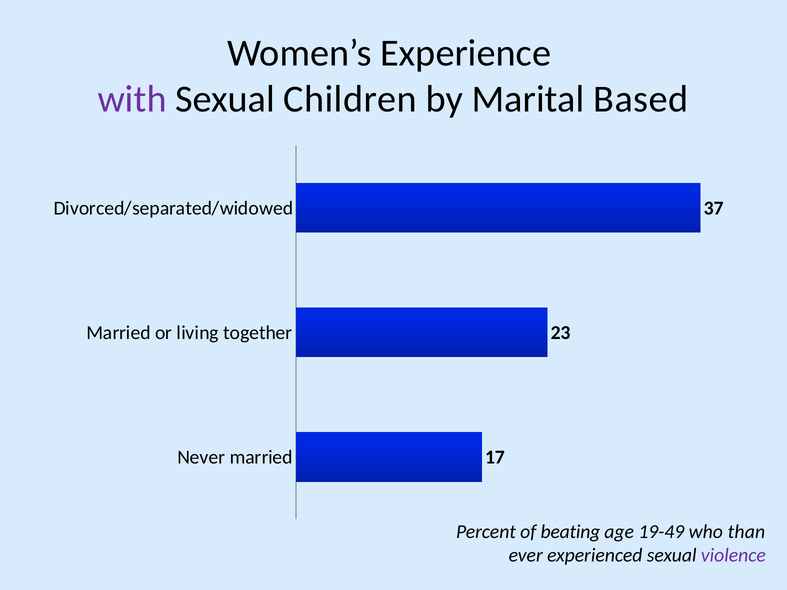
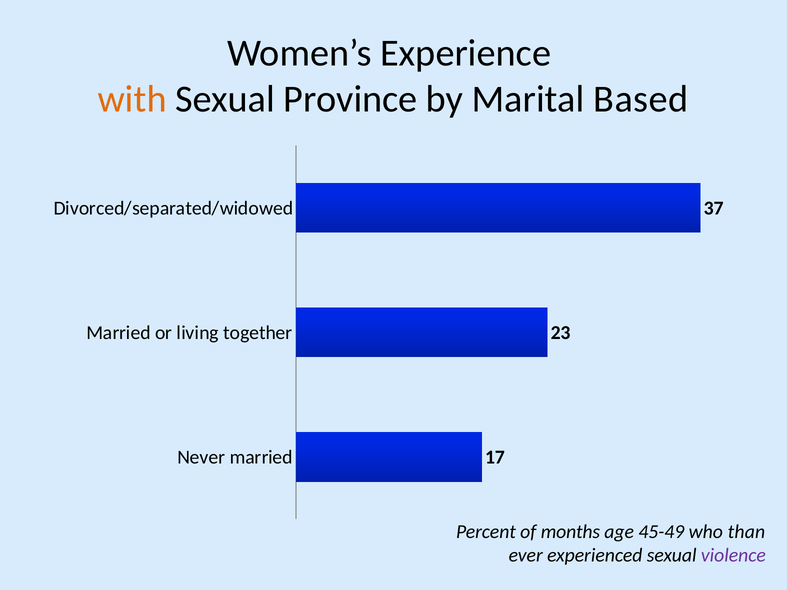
with colour: purple -> orange (132, 99)
Children: Children -> Province (350, 99)
beating: beating -> months (570, 532)
19-49: 19-49 -> 45-49 (661, 532)
